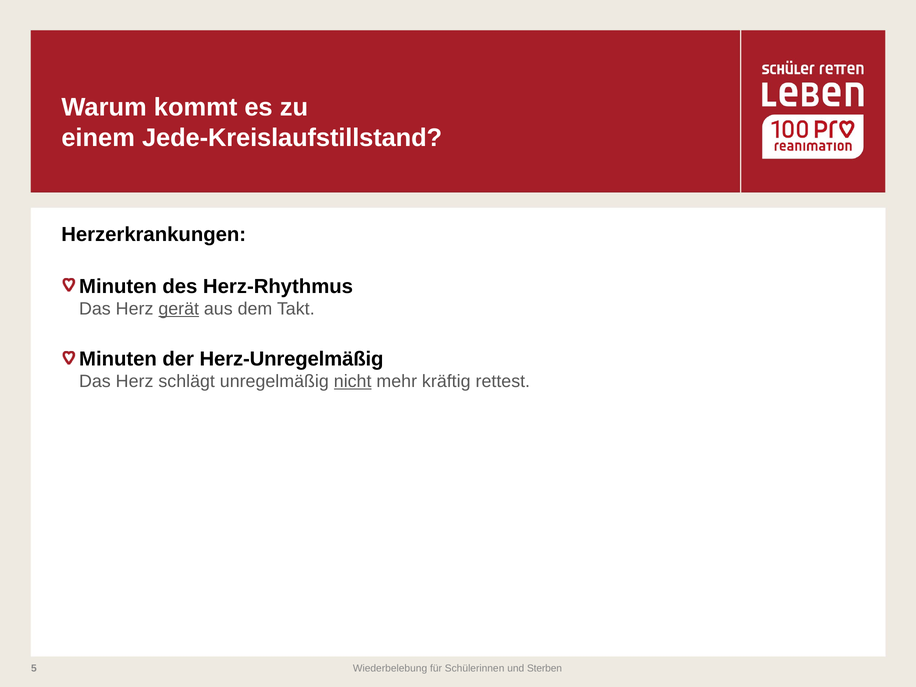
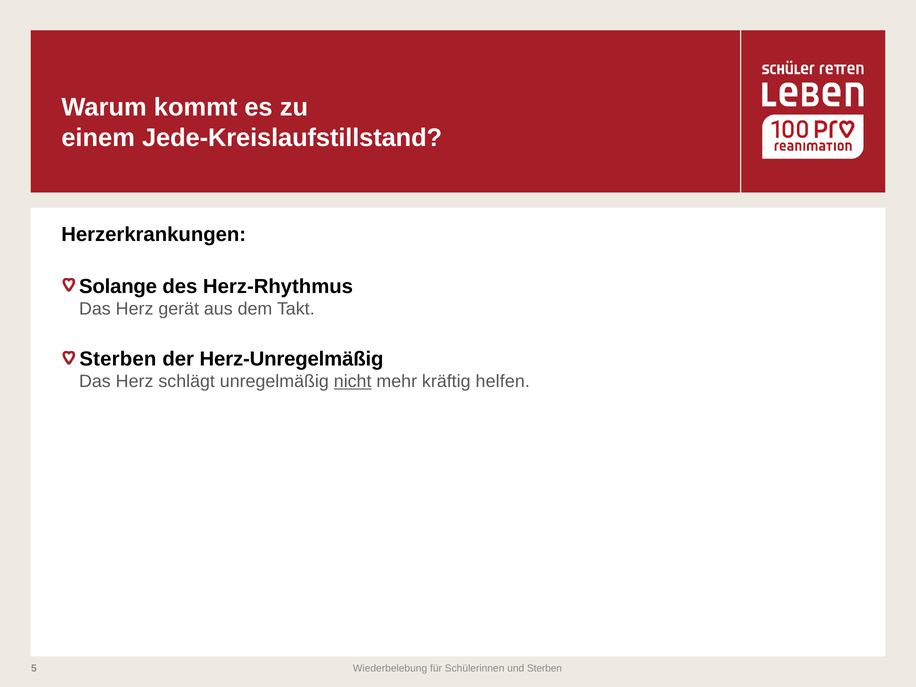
Minuten: Minuten -> Solange (118, 286)
gerät underline: present -> none (179, 309)
Minuten: Minuten -> Sterben (118, 359)
rettest: rettest -> helfen (503, 381)
